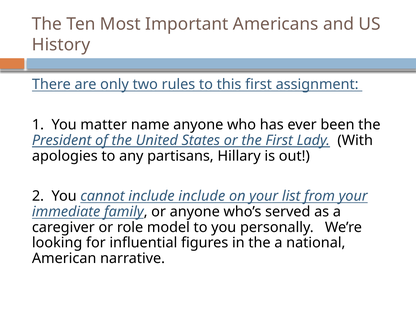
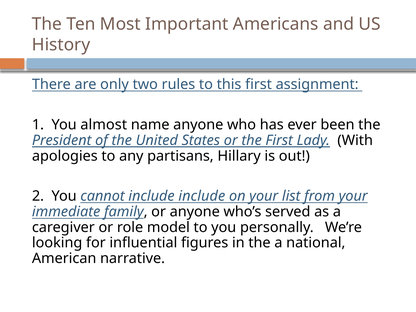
matter: matter -> almost (104, 125)
